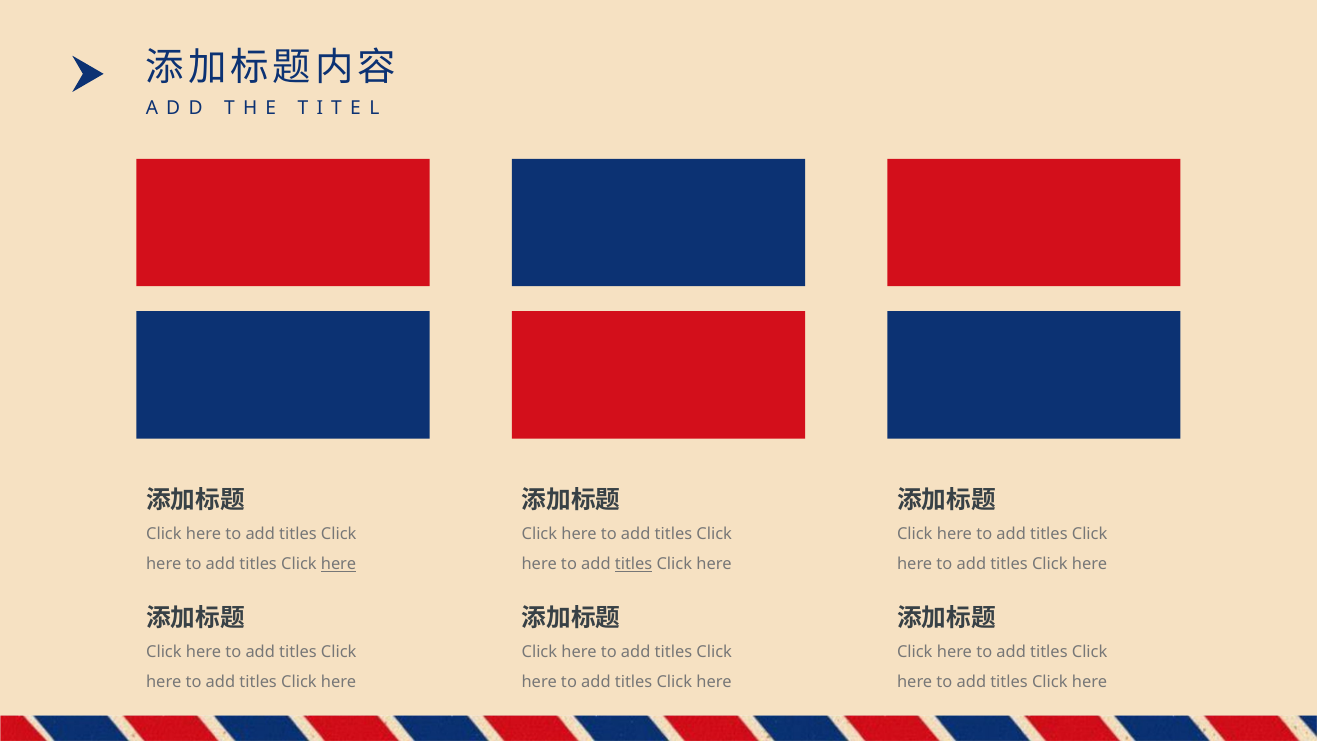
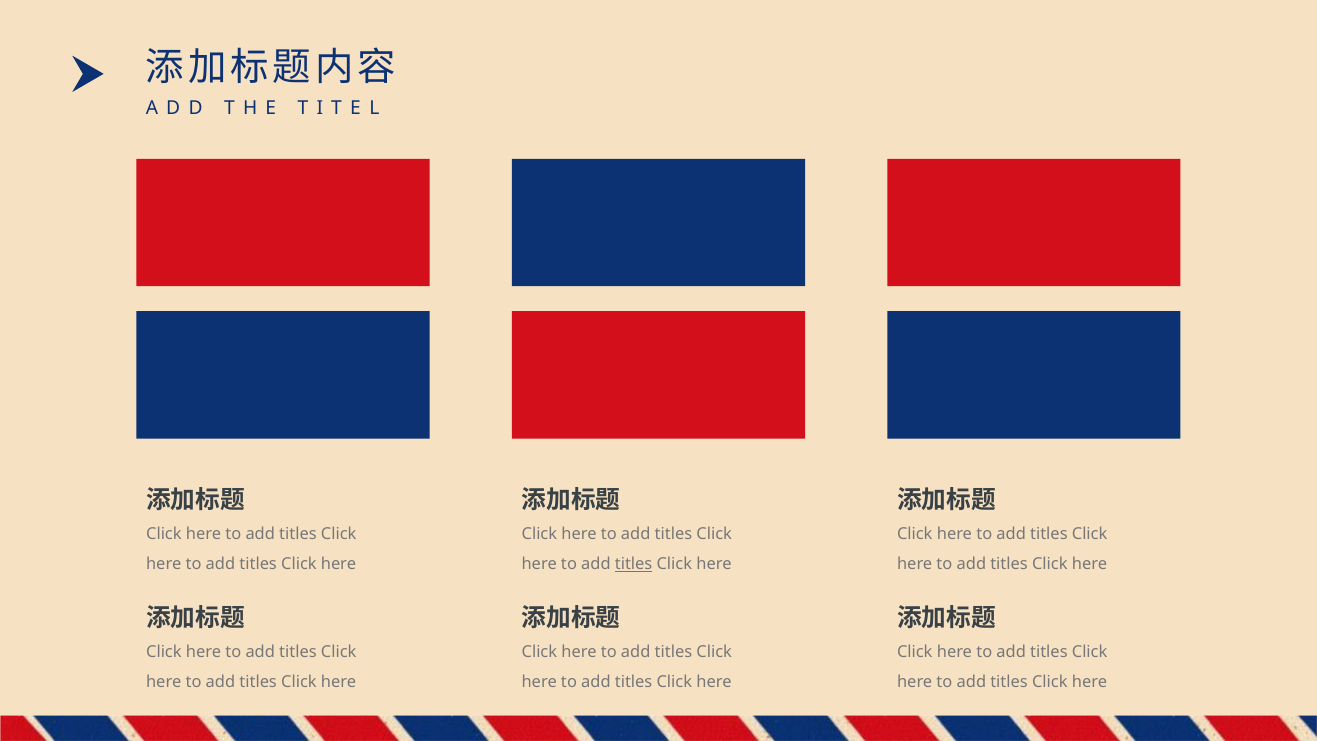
here underline: present -> none (339, 564)
